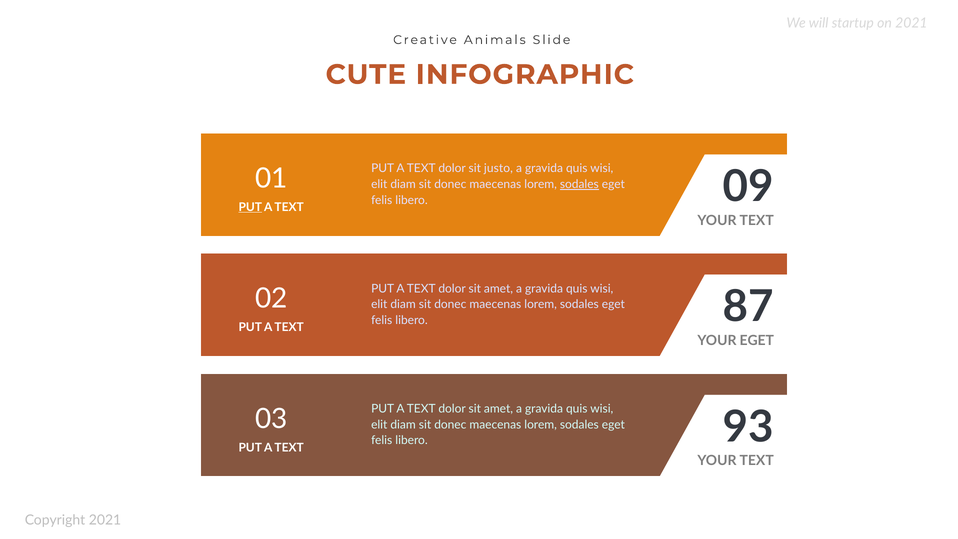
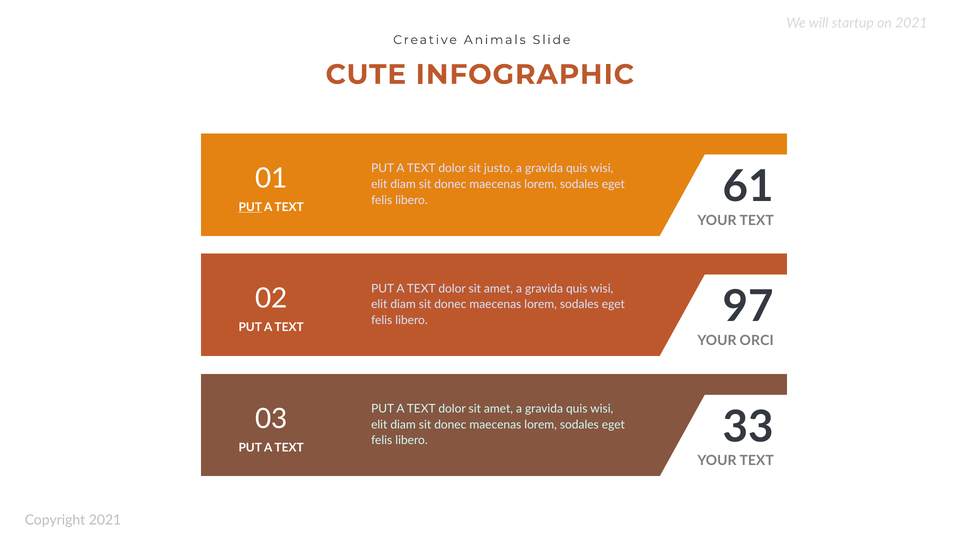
sodales underline: present -> none (579, 184)
09: 09 -> 61 (748, 187)
87: 87 -> 97 (748, 307)
YOUR EGET: EGET -> ORCI (757, 340)
93: 93 -> 33 (748, 427)
